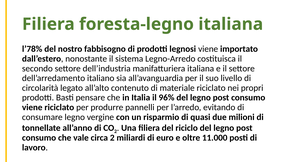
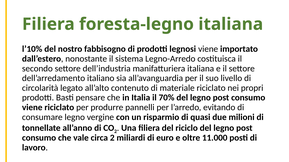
l’78%: l’78% -> l’10% (32, 49)
96%: 96% -> 70% (167, 98)
